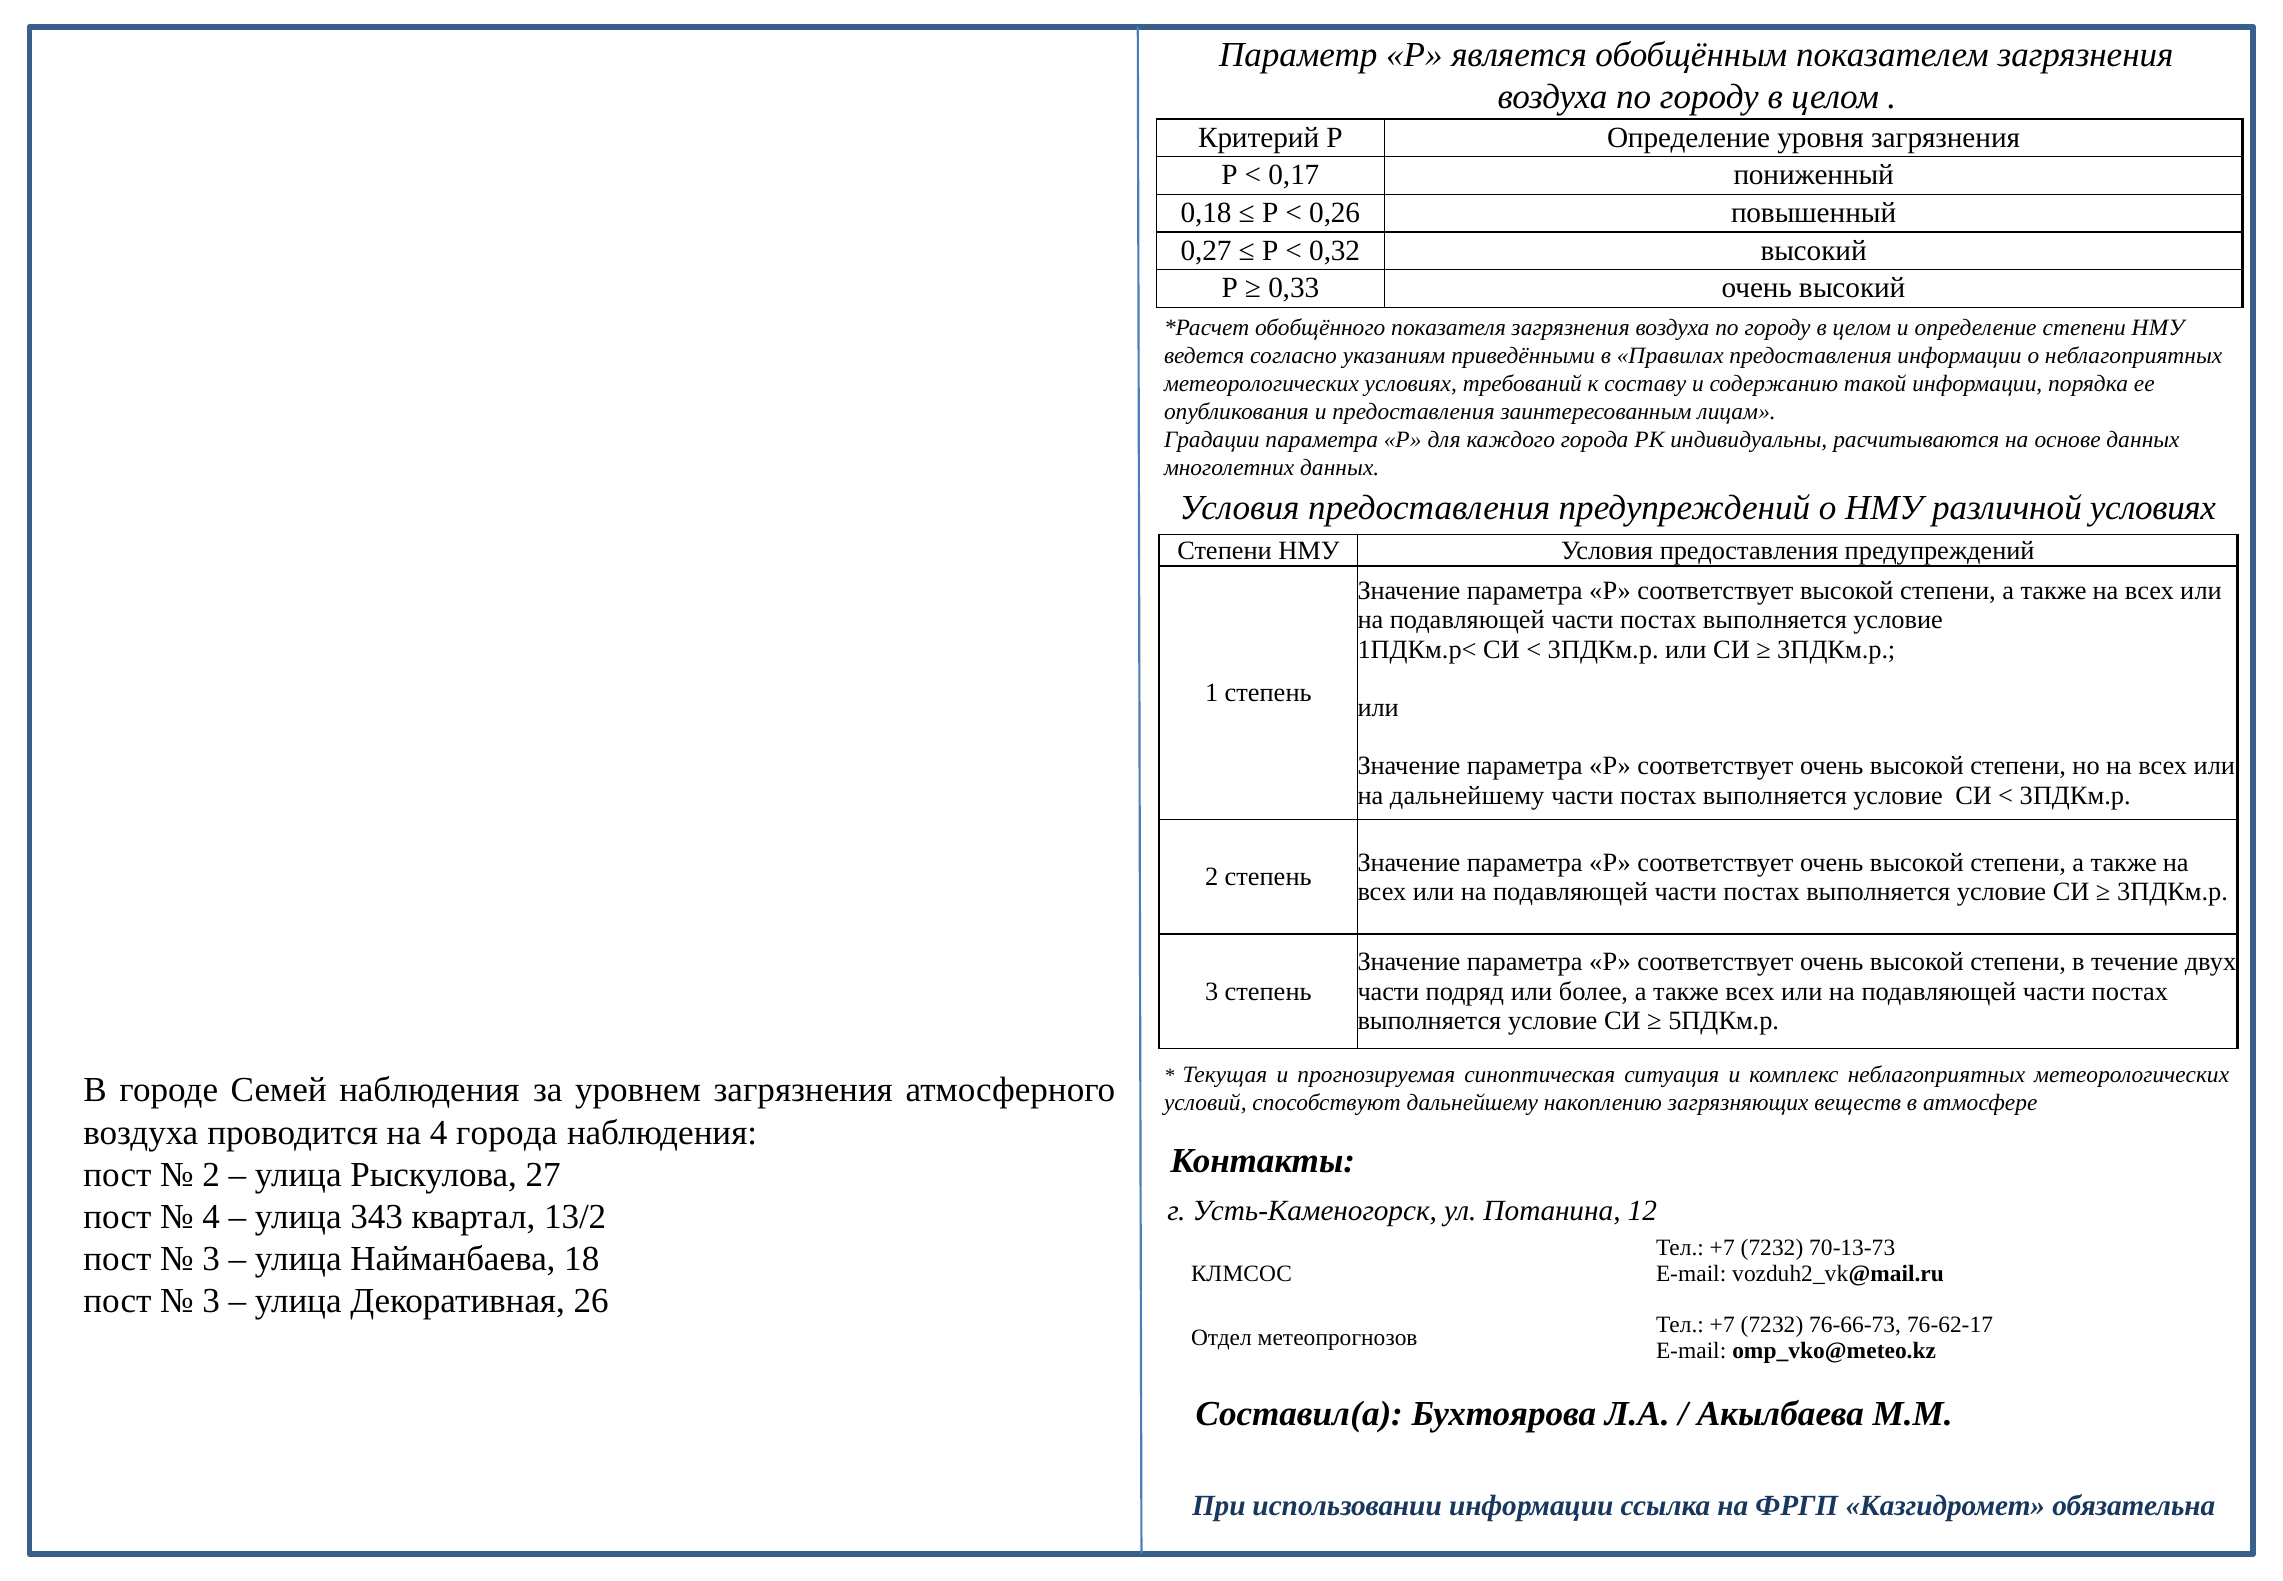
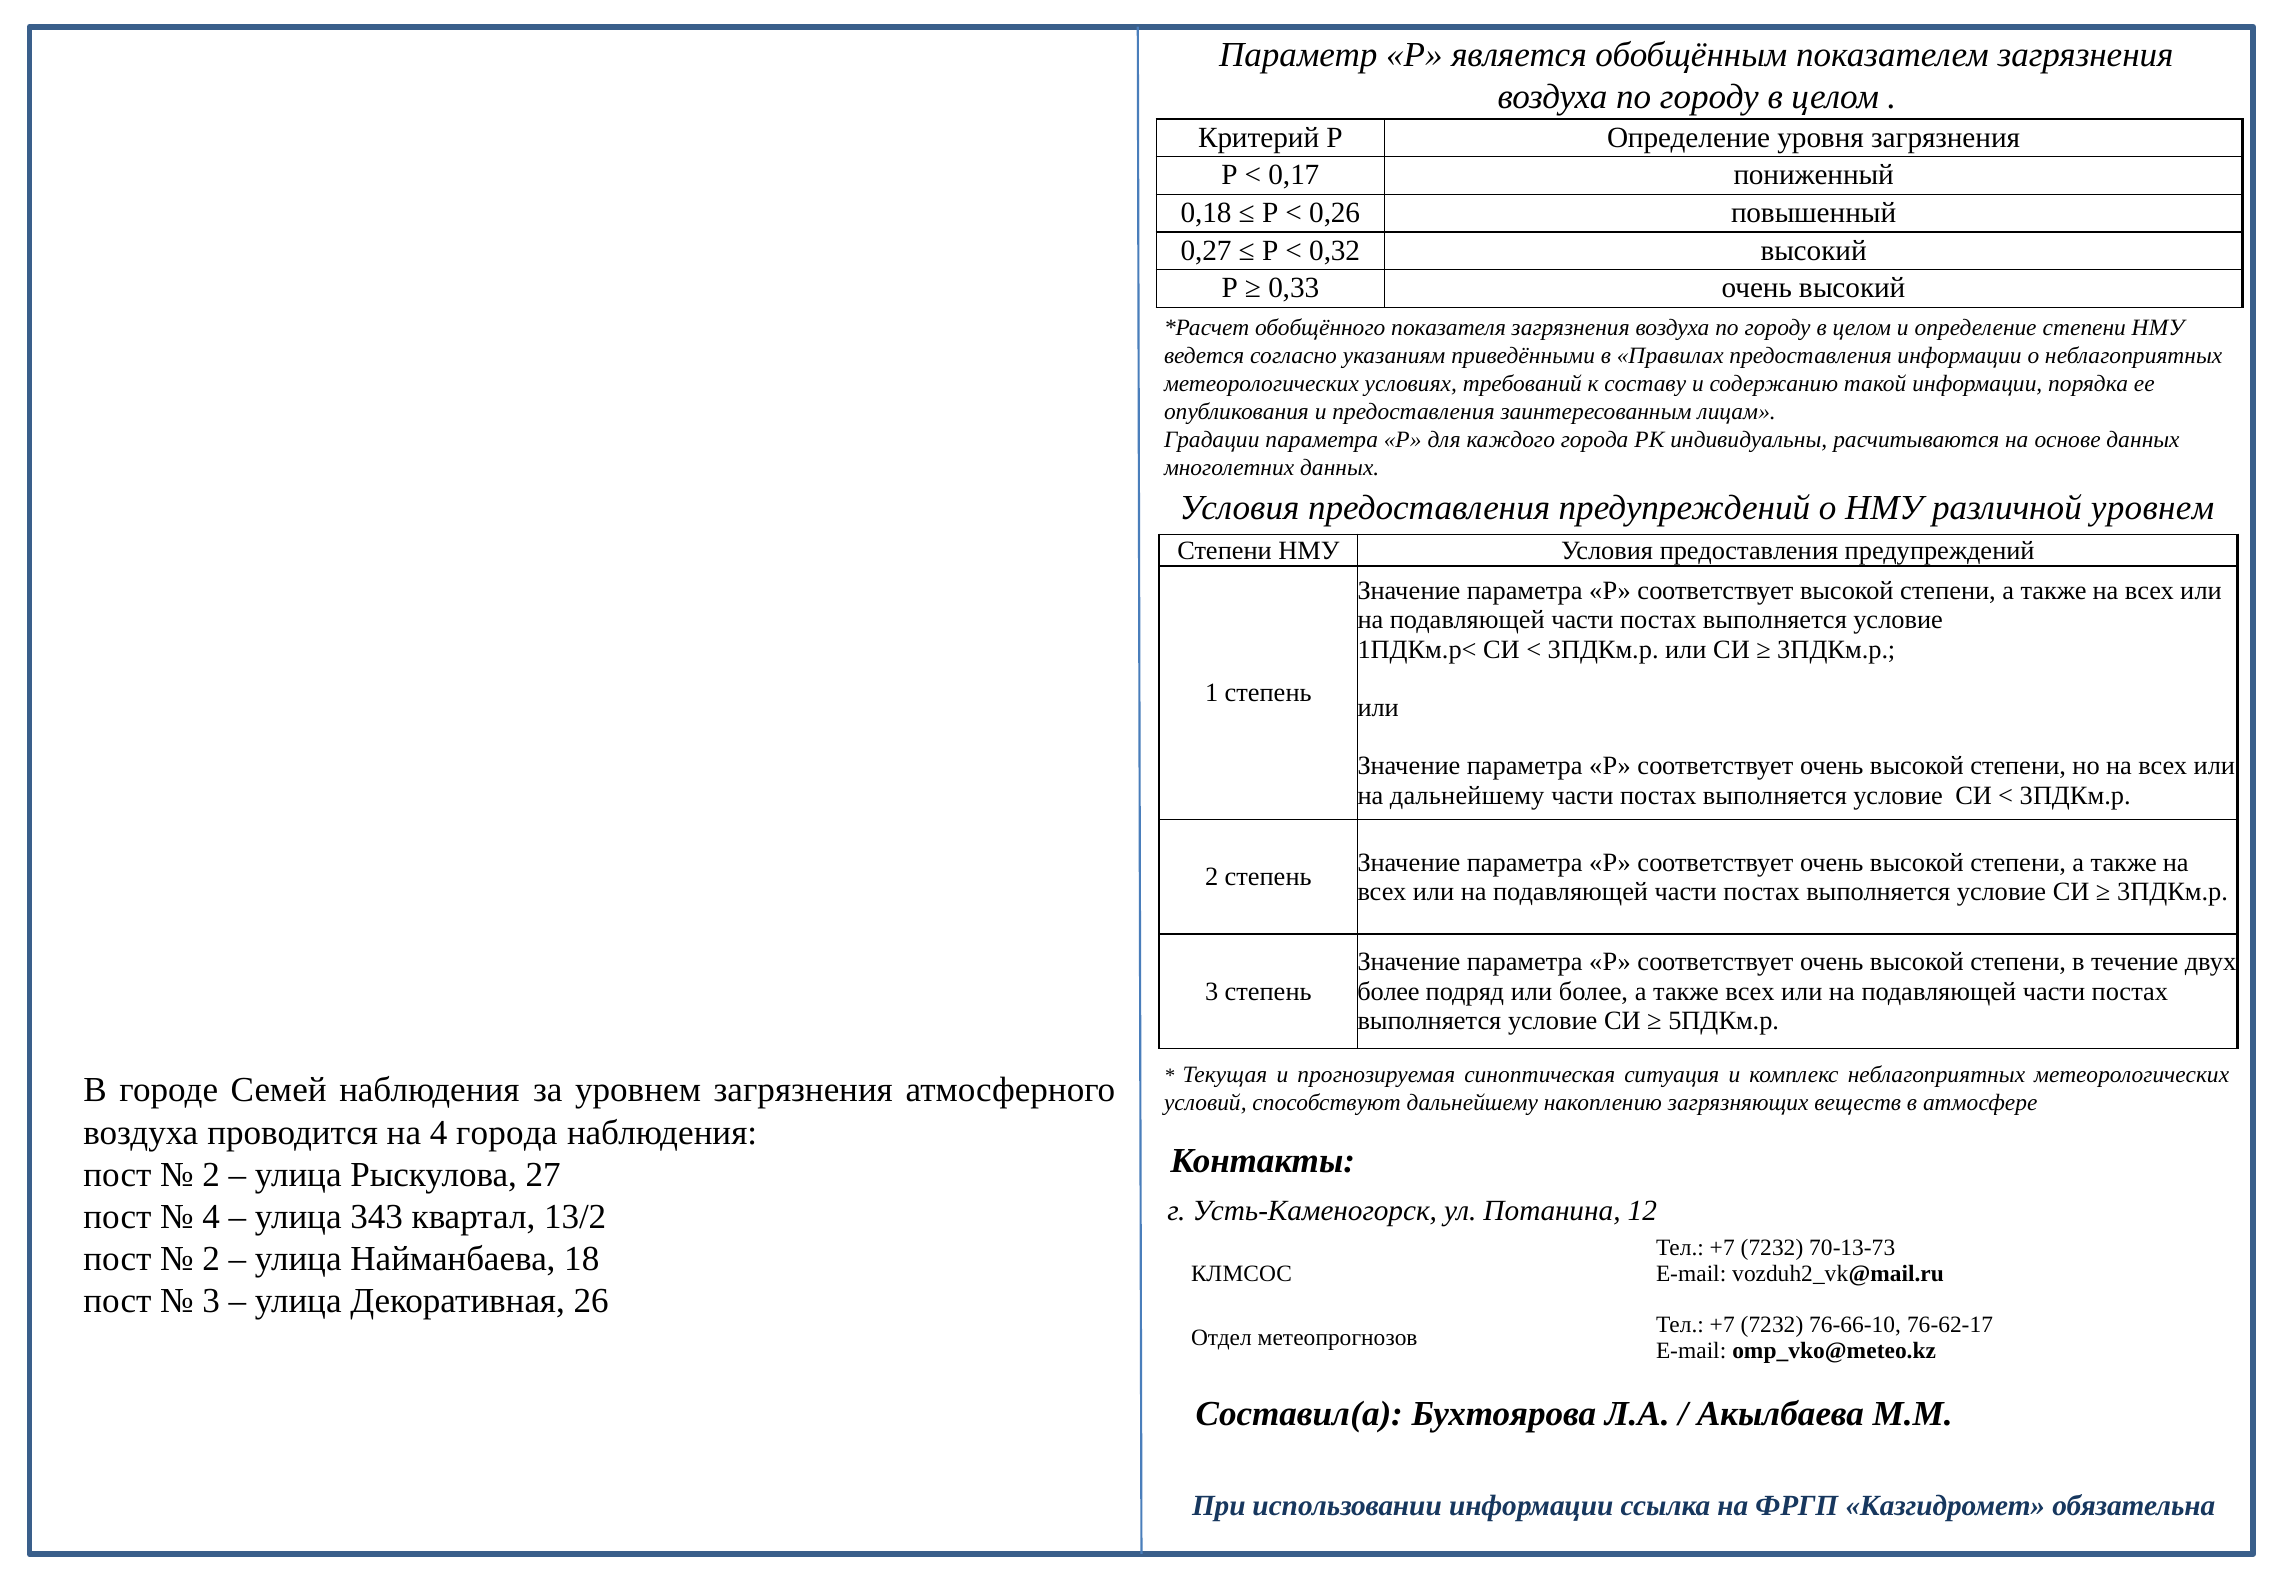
различной условиях: условиях -> уровнем (2153, 508)
части: части -> более (1389, 991)
3: 3 -> 2 (211, 1259)
76-66-73: 76-66-73 -> 76-66-10 (1855, 1324)
